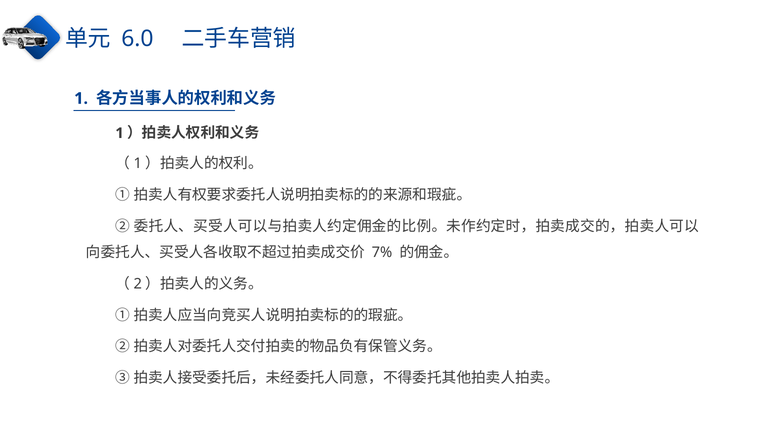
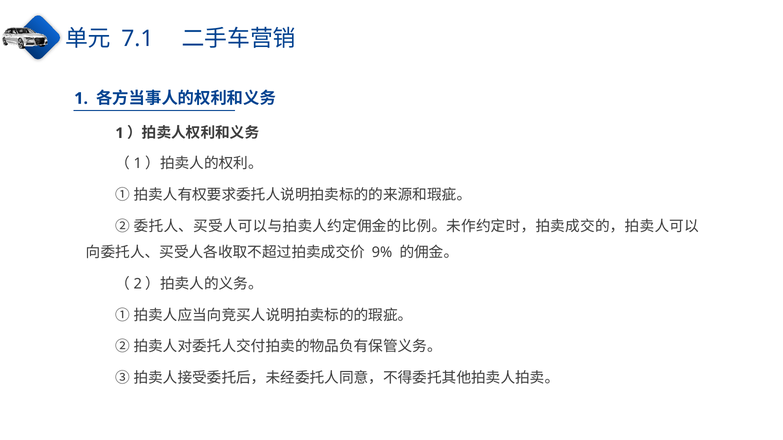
6.0: 6.0 -> 7.1 (137, 39)
7%: 7% -> 9% (382, 253)
